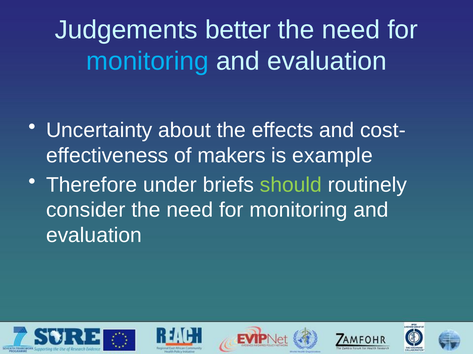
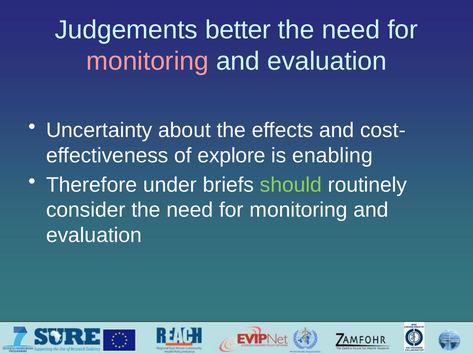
monitoring colour: light blue -> pink (147, 61)
makers: makers -> explore (232, 156)
example: example -> enabling (333, 156)
